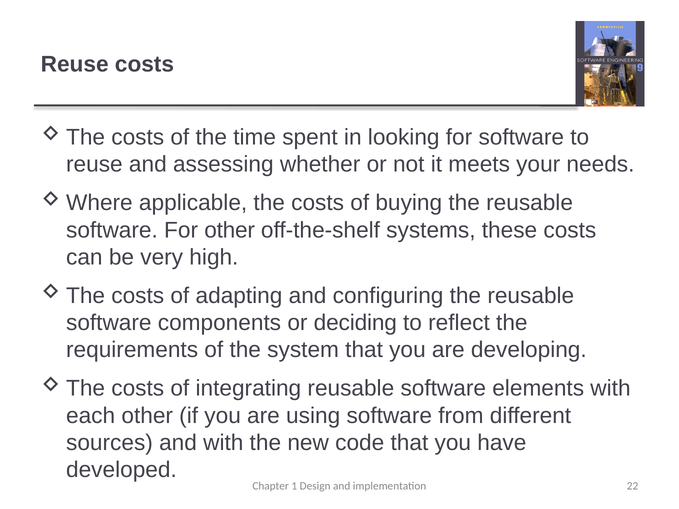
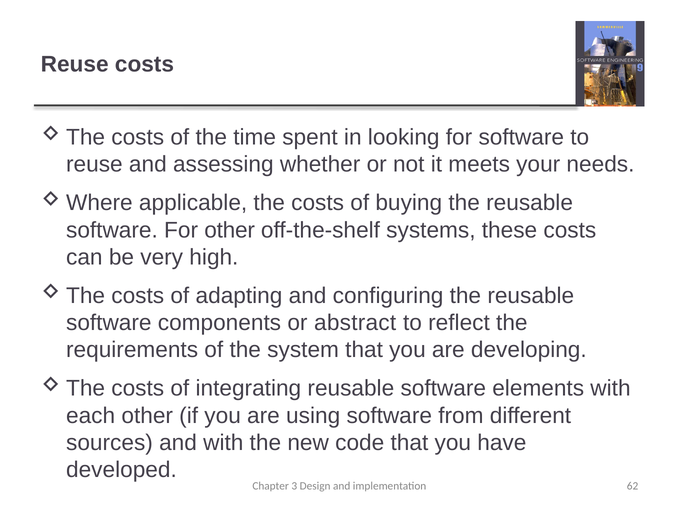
deciding: deciding -> abstract (355, 323)
1: 1 -> 3 (294, 486)
22: 22 -> 62 (633, 486)
